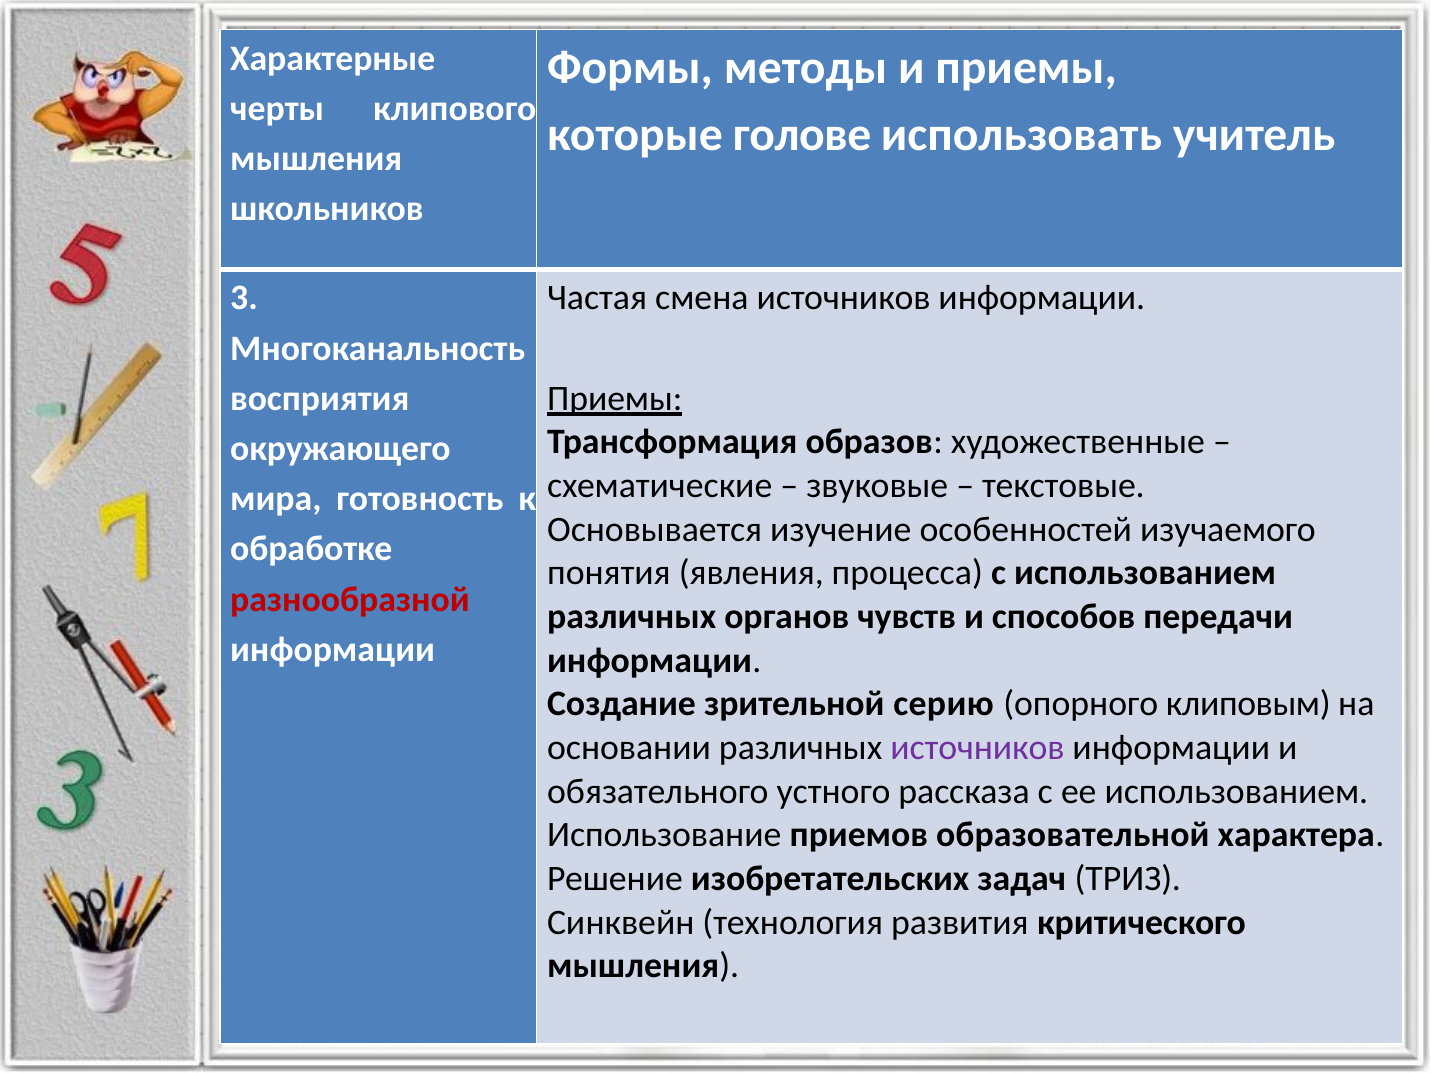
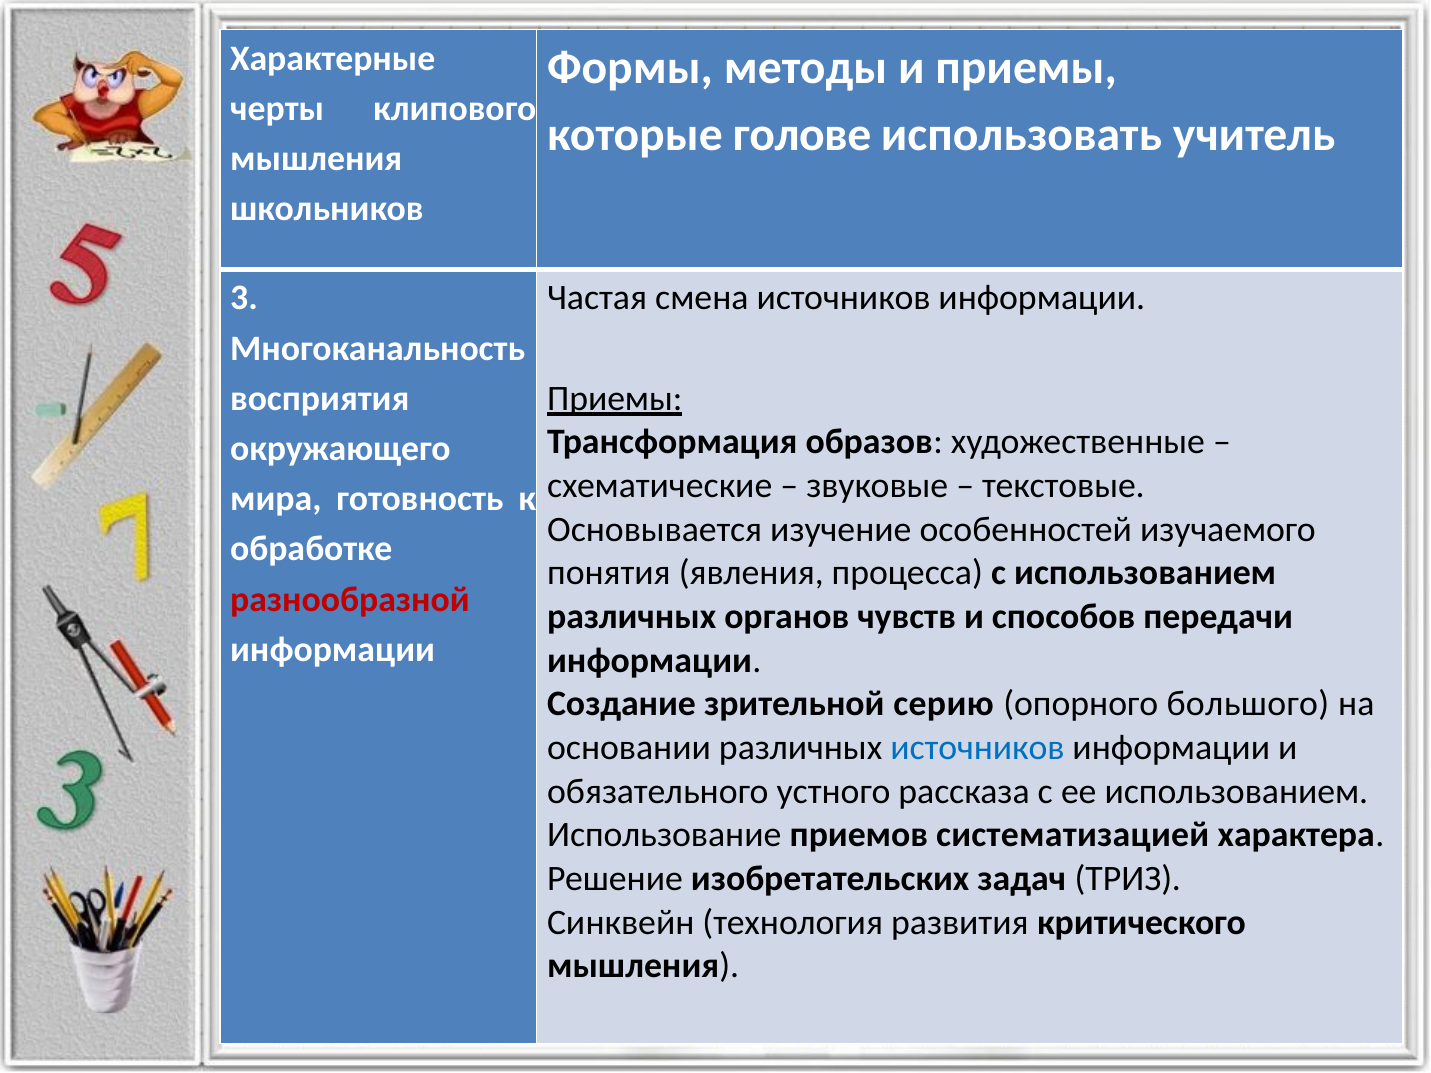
клиповым: клиповым -> большого (1248, 704)
источников colour: purple -> blue (977, 748)
образовательной: образовательной -> систематизацией (1073, 835)
